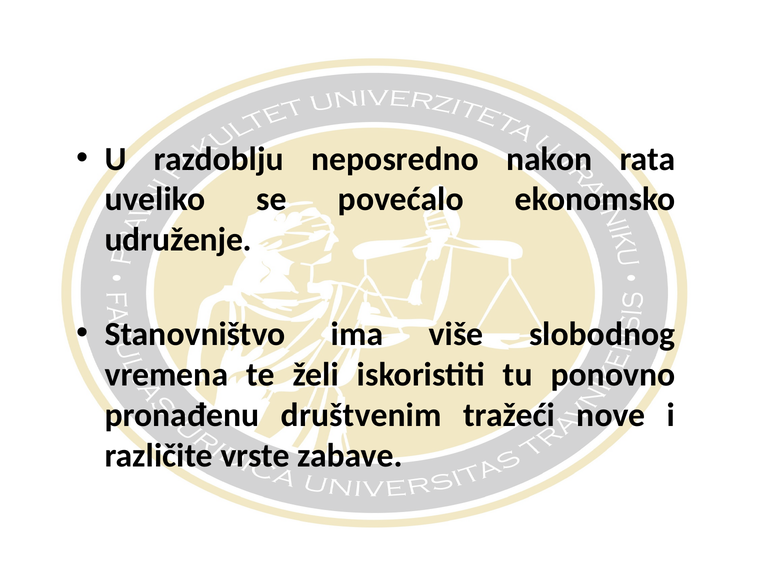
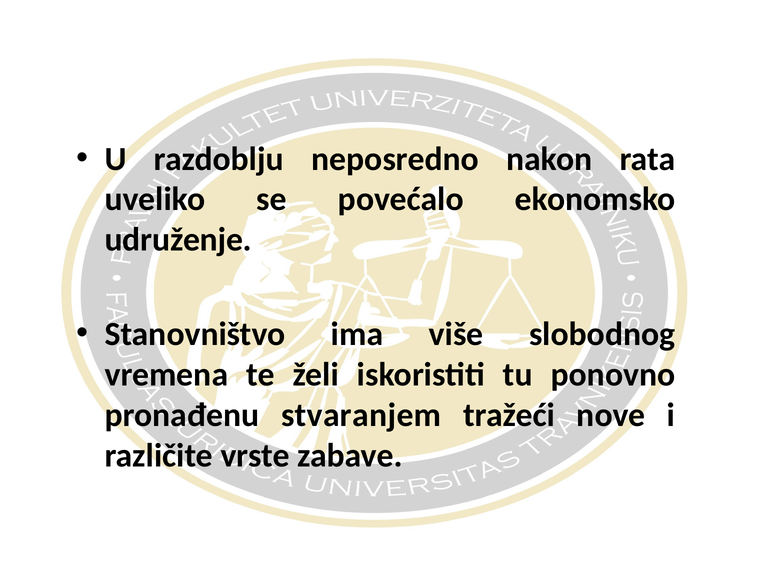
društvenim: društvenim -> stvaranjem (361, 415)
